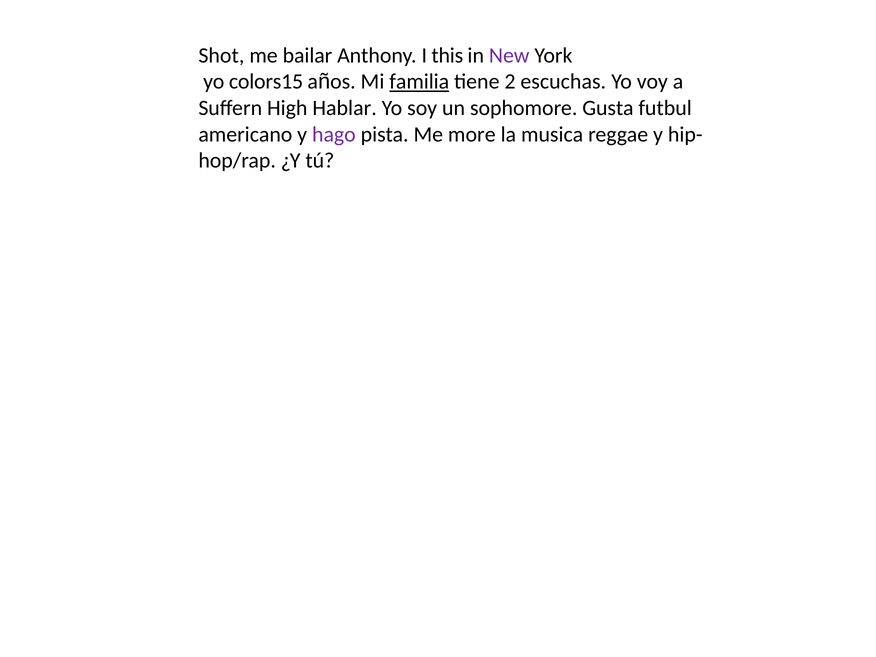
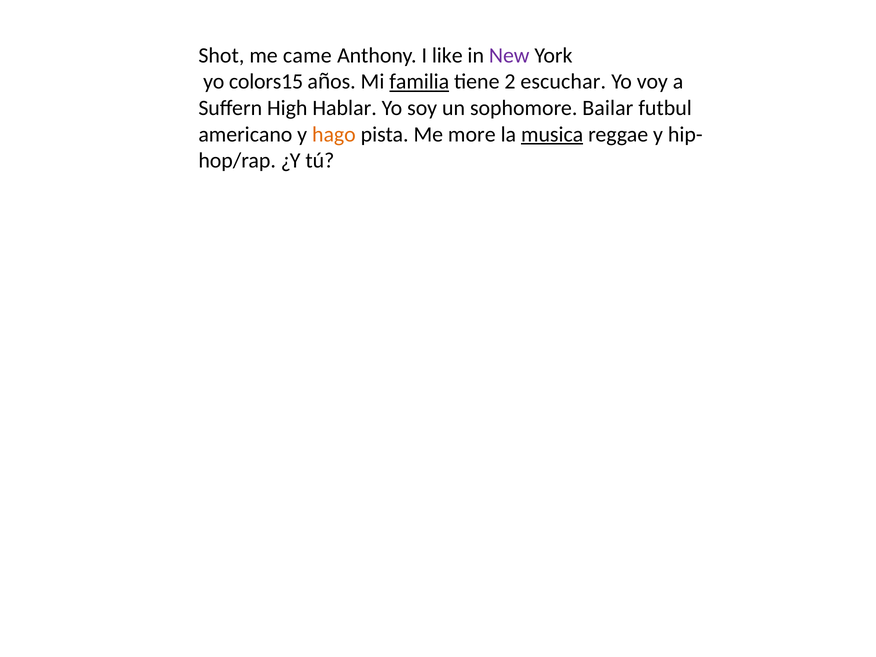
bailar: bailar -> came (307, 55)
this: this -> like (447, 55)
escuchas: escuchas -> escuchar (563, 82)
Gusta: Gusta -> Bailar (608, 108)
hago colour: purple -> orange (334, 134)
musica underline: none -> present (552, 134)
